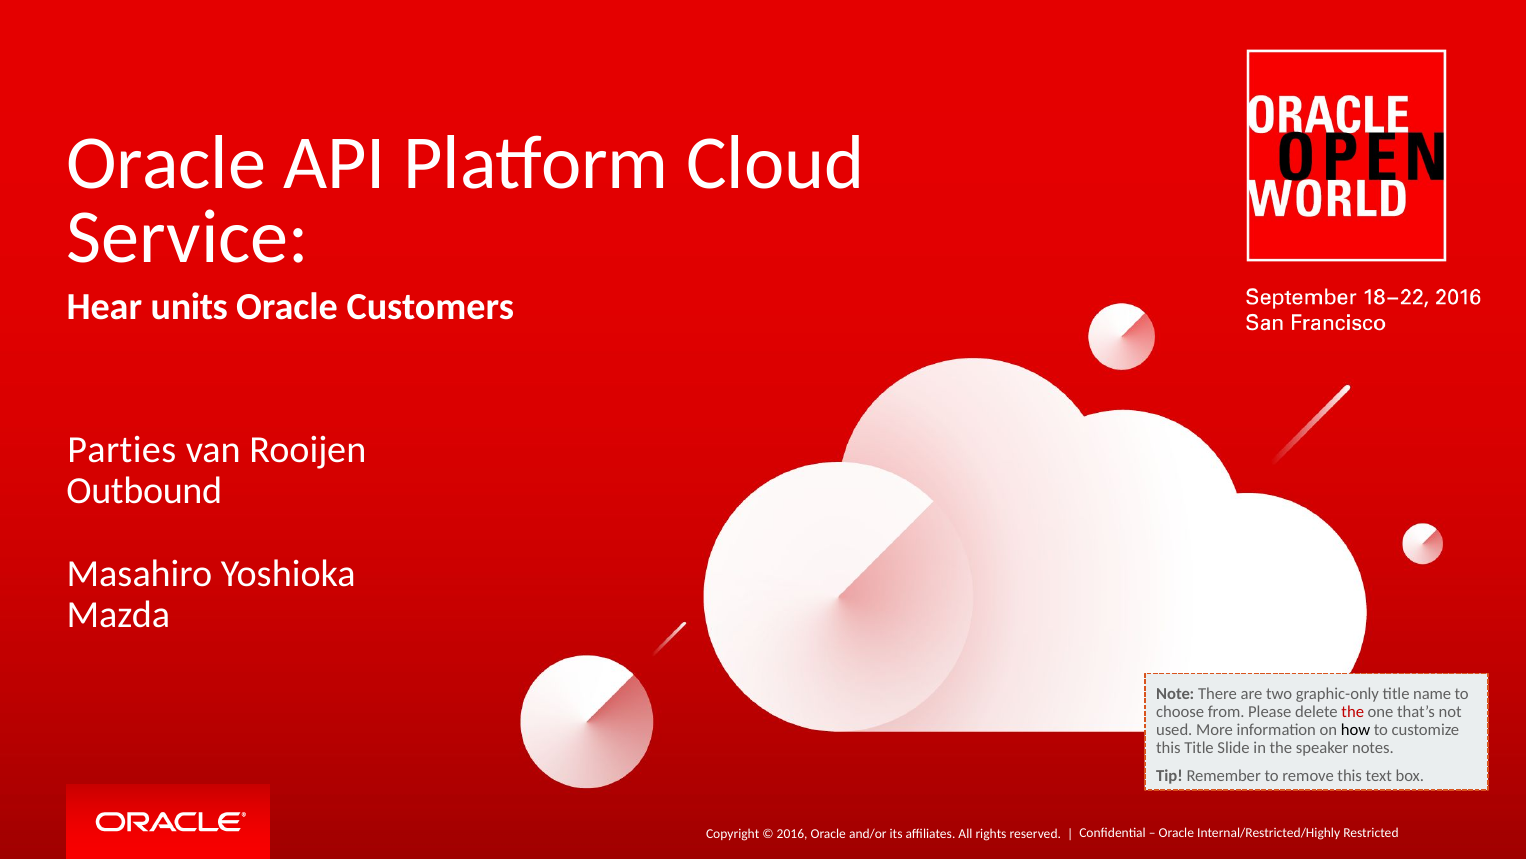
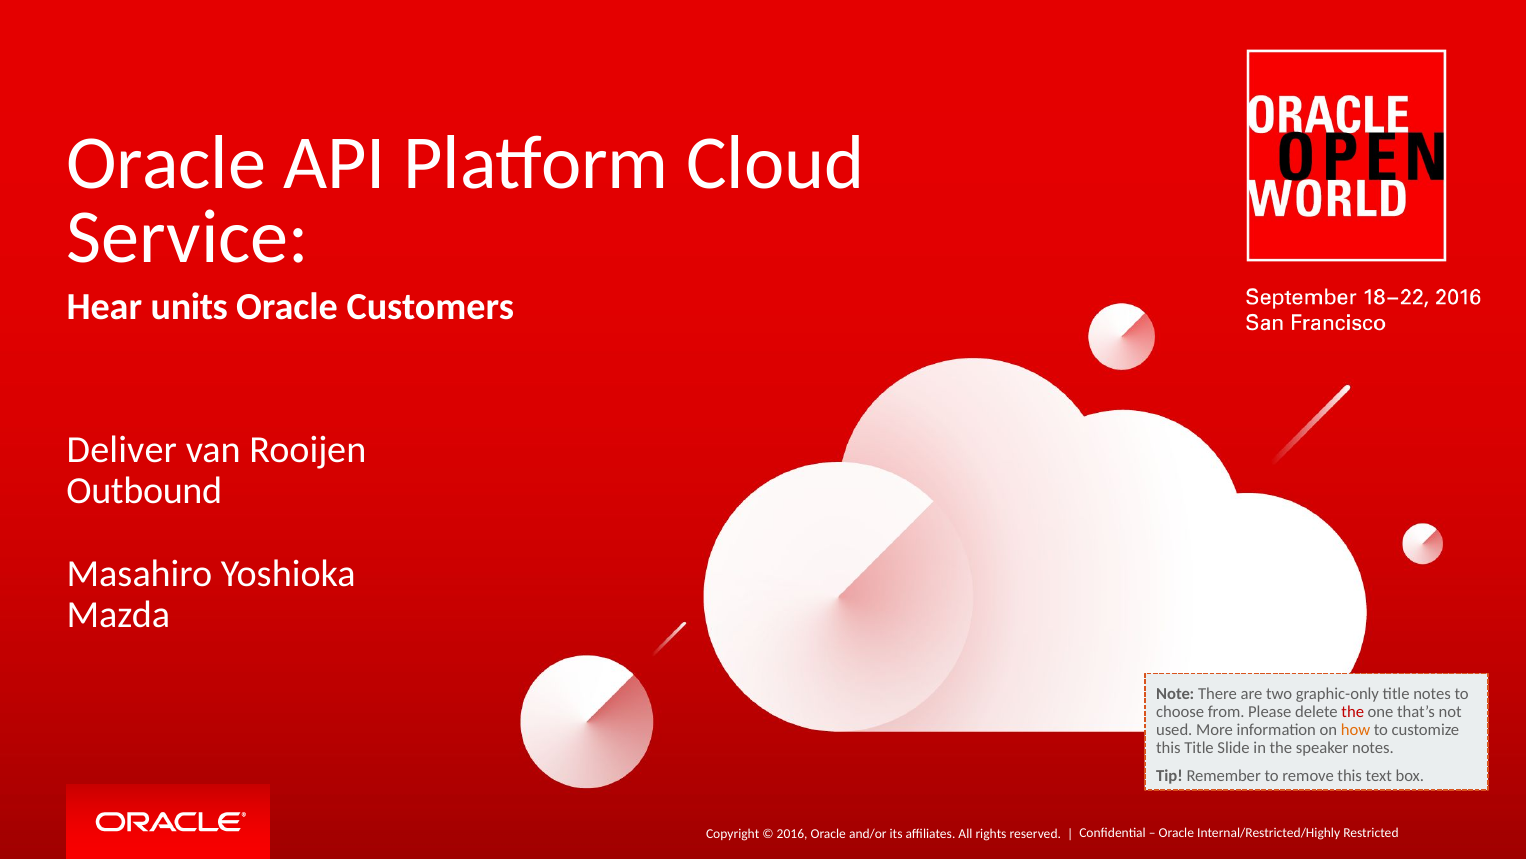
Parties: Parties -> Deliver (122, 450)
title name: name -> notes (1432, 693)
how colour: black -> orange (1356, 730)
